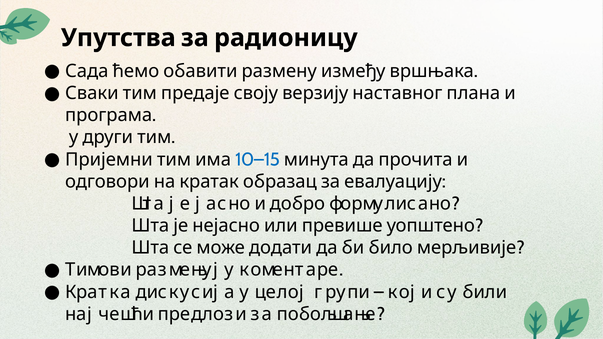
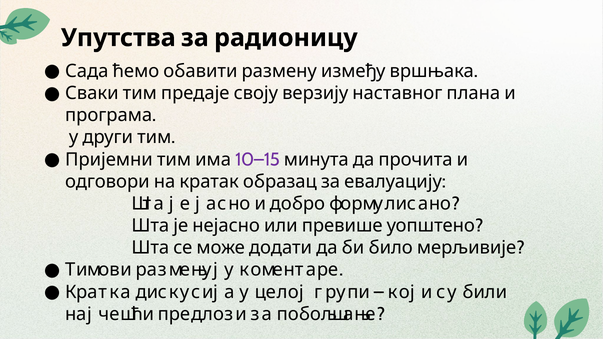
10–15 colour: blue -> purple (258, 160)
